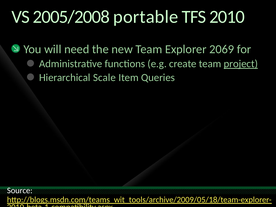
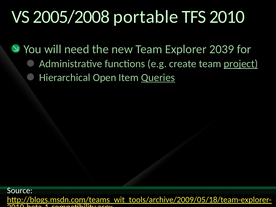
2069: 2069 -> 2039 (222, 49)
Scale: Scale -> Open (105, 78)
Queries underline: none -> present (158, 78)
